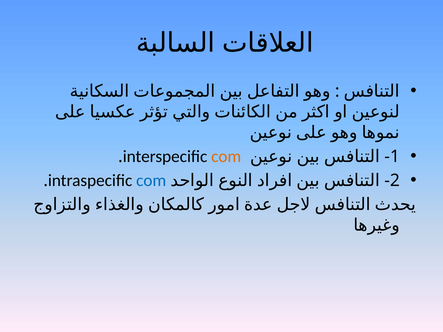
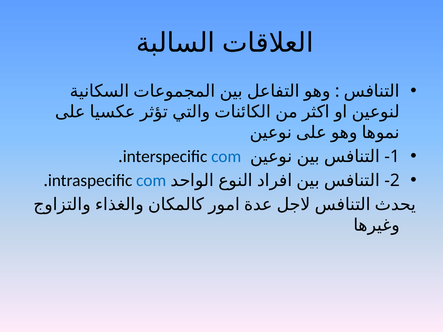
com colour: orange -> blue (226, 157)
